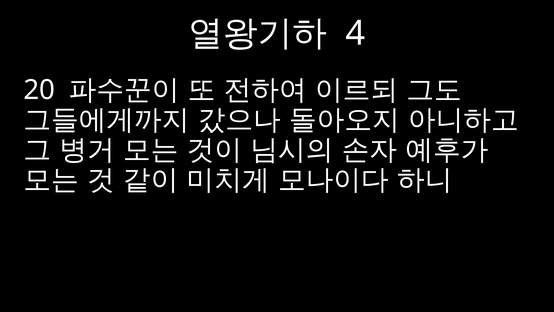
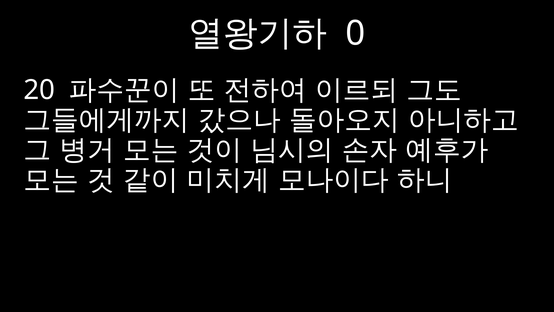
4: 4 -> 0 (356, 33)
